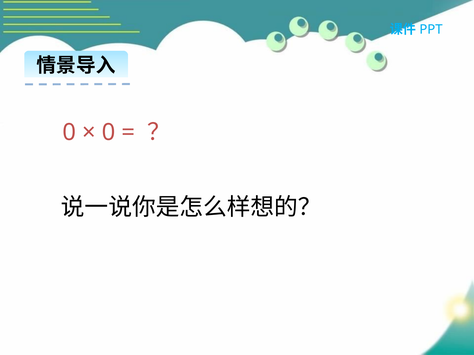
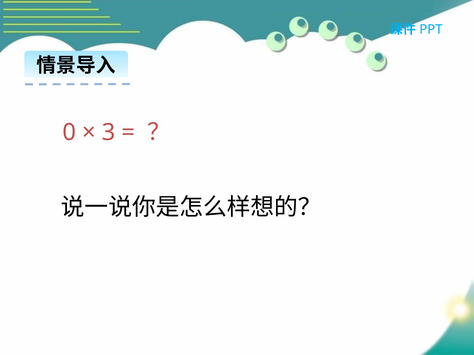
0: 0 -> 3 (109, 132)
